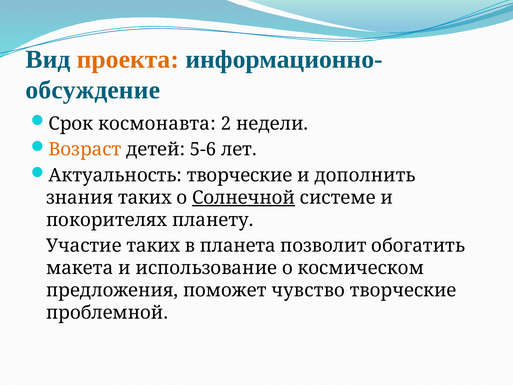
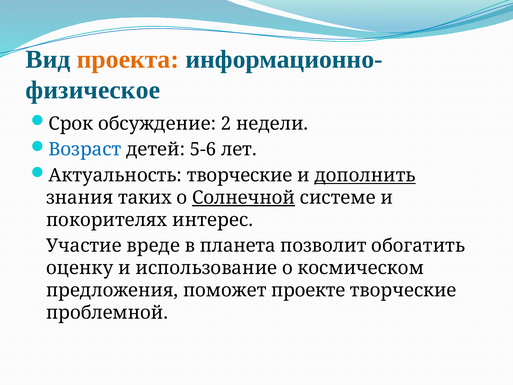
обсуждение: обсуждение -> физическое (93, 90)
космонавта: космонавта -> обсуждение (157, 124)
Возраст colour: orange -> blue (85, 149)
дополнить underline: none -> present (365, 175)
планету: планету -> интерес (213, 220)
Участие таких: таких -> вреде (153, 246)
макета: макета -> оценку (80, 268)
чувство: чувство -> проекте (308, 290)
